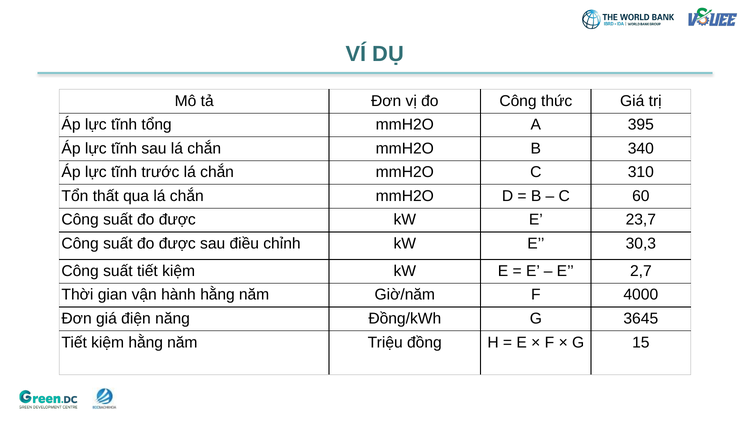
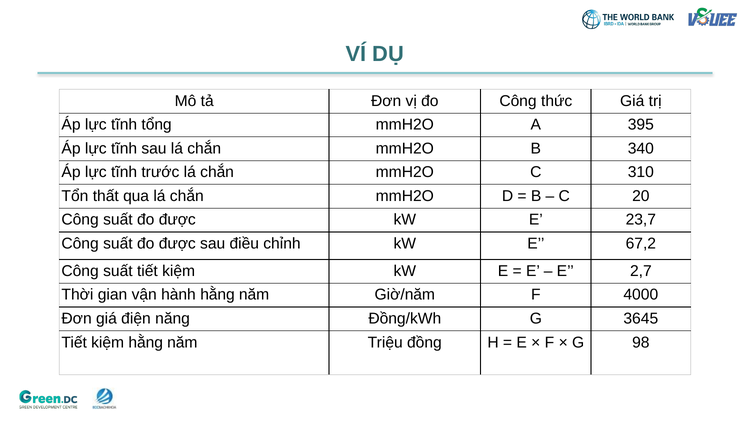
60: 60 -> 20 (641, 196)
30,3: 30,3 -> 67,2 (641, 243)
15: 15 -> 98 (641, 342)
